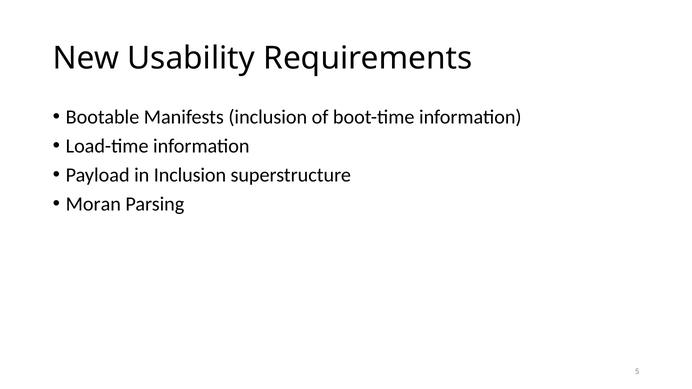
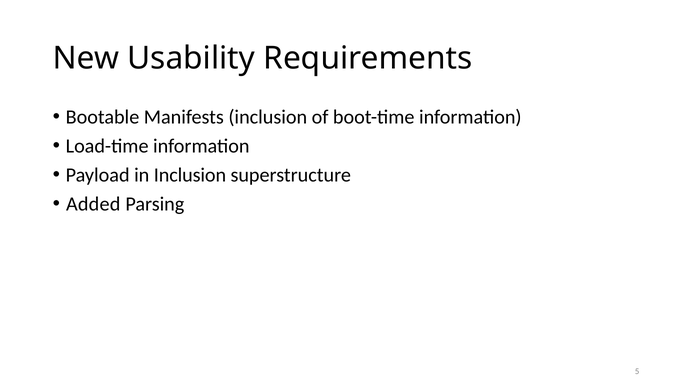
Moran: Moran -> Added (93, 204)
